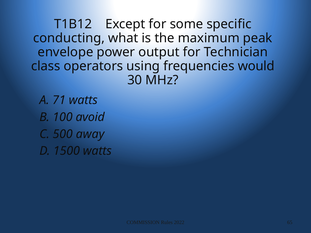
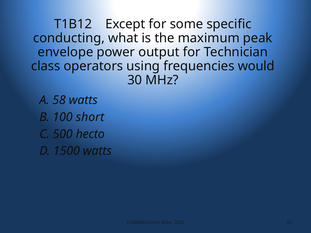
71: 71 -> 58 (59, 100)
avoid: avoid -> short (90, 117)
away: away -> hecto (90, 134)
